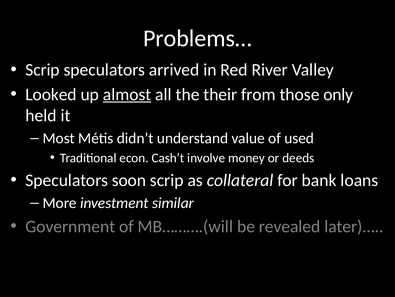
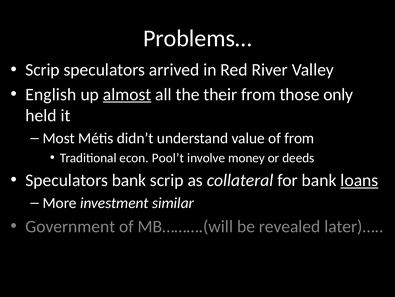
Looked: Looked -> English (51, 94)
of used: used -> from (299, 138)
Cash’t: Cash’t -> Pool’t (168, 158)
Speculators soon: soon -> bank (129, 180)
loans underline: none -> present (359, 180)
